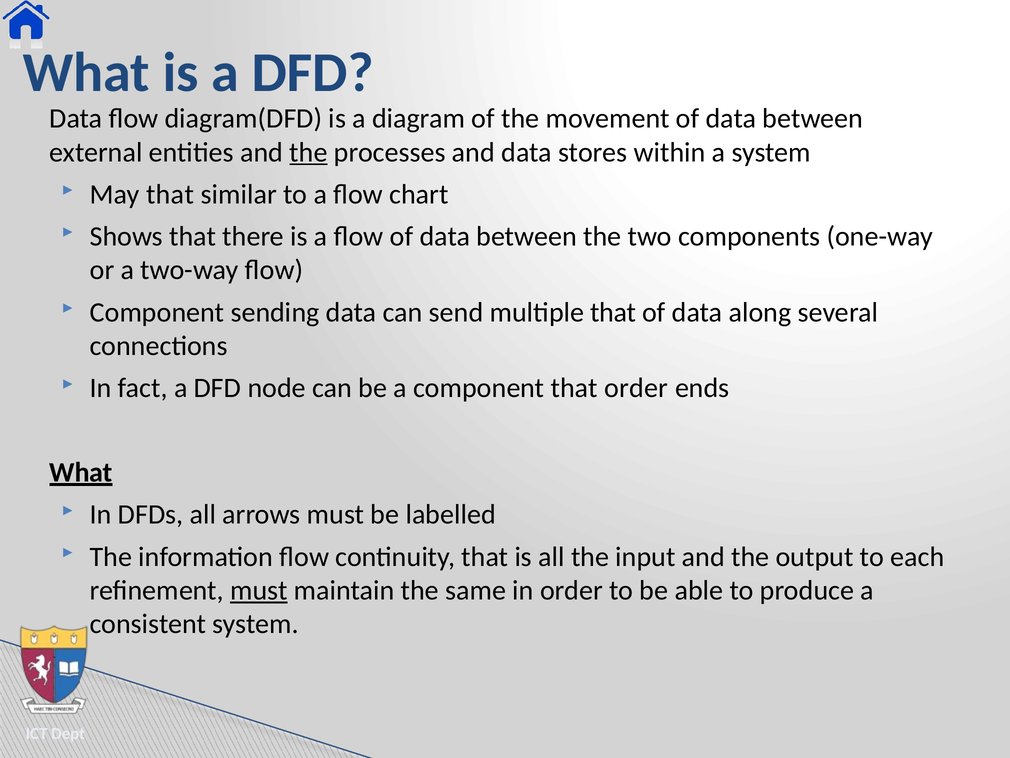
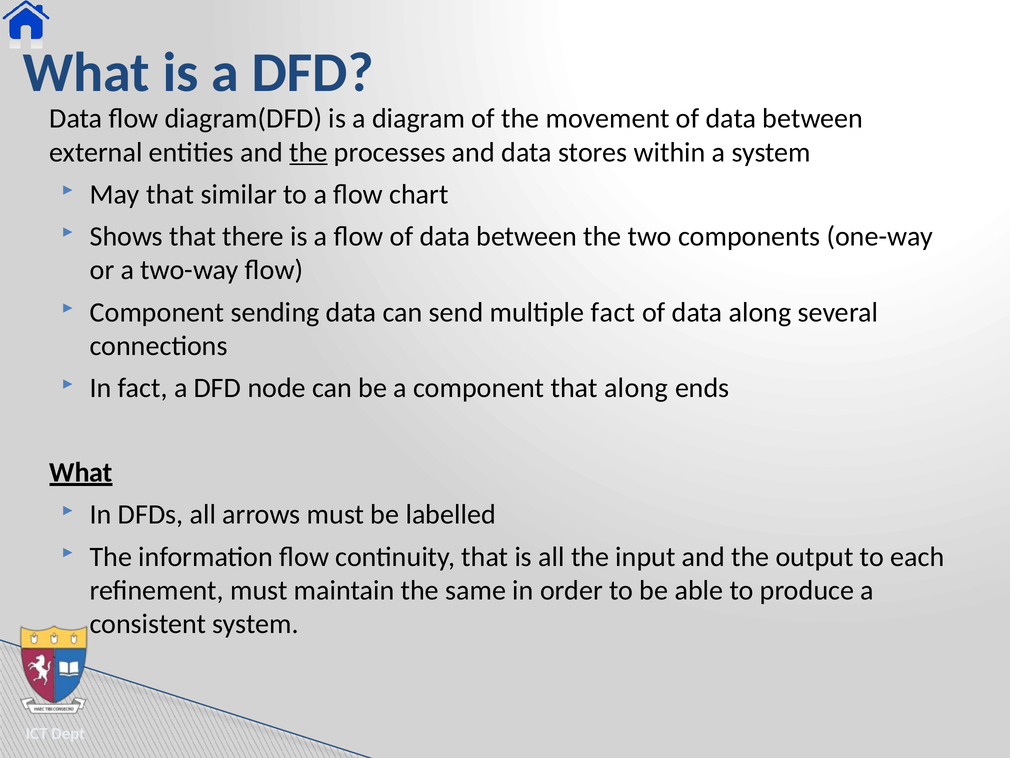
multiple that: that -> fact (613, 312)
that order: order -> along (636, 388)
must underline: present -> none (259, 590)
